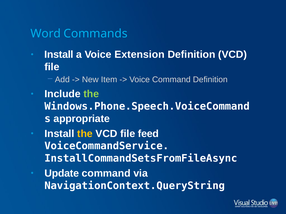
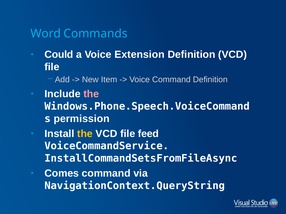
Install: Install -> Could (59, 55)
the colour: light green -> pink (91, 94)
appropriate: appropriate -> permission (82, 119)
Update: Update -> Comes (62, 174)
